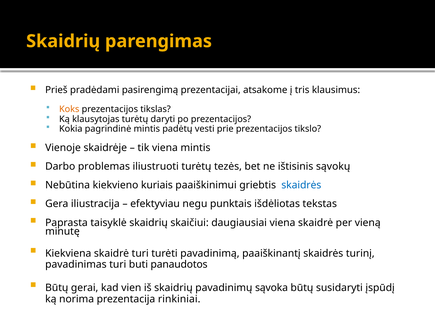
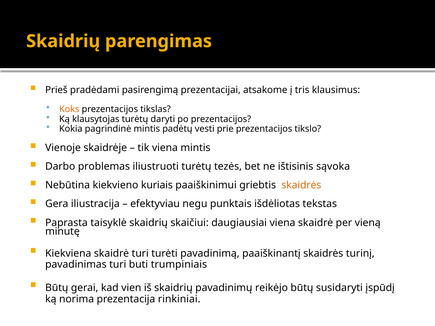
sąvokų: sąvokų -> sąvoka (333, 167)
skaidrės colour: blue -> orange (301, 185)
panaudotos: panaudotos -> trumpiniais (179, 265)
sąvoka: sąvoka -> reikėjo (271, 288)
